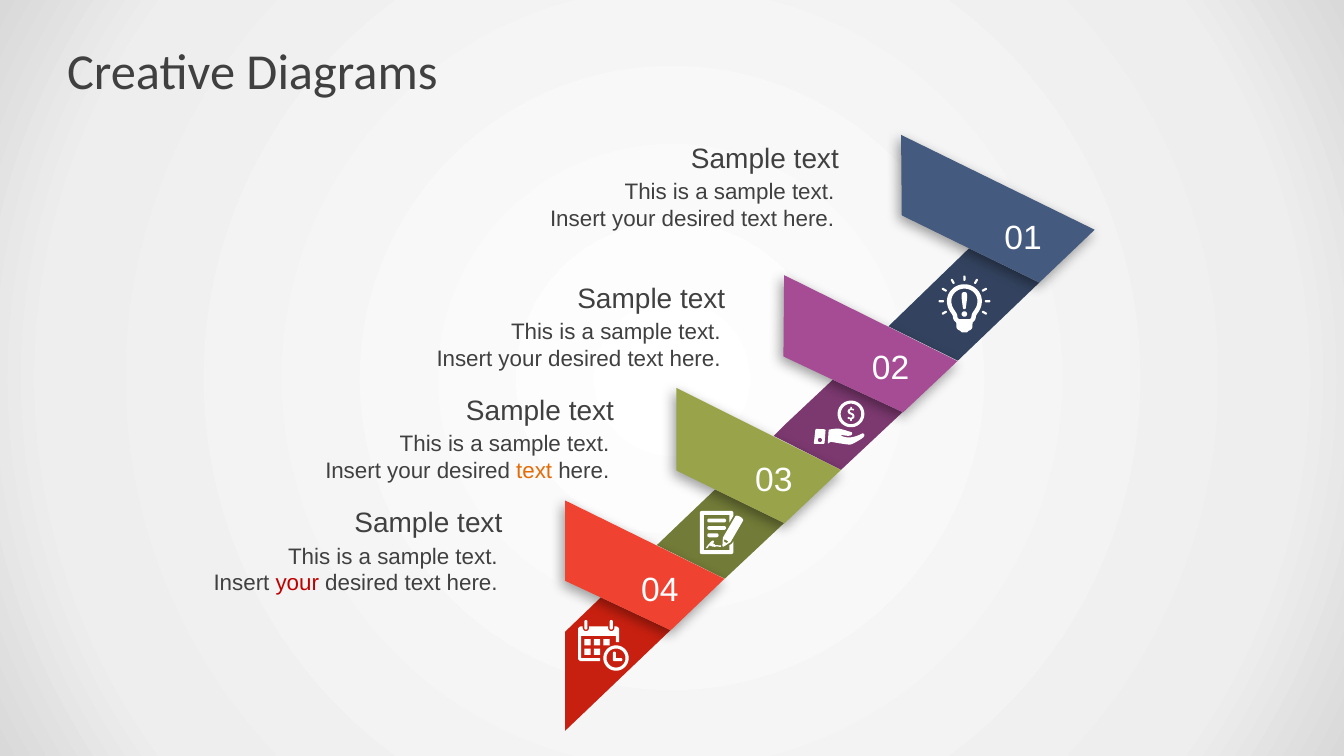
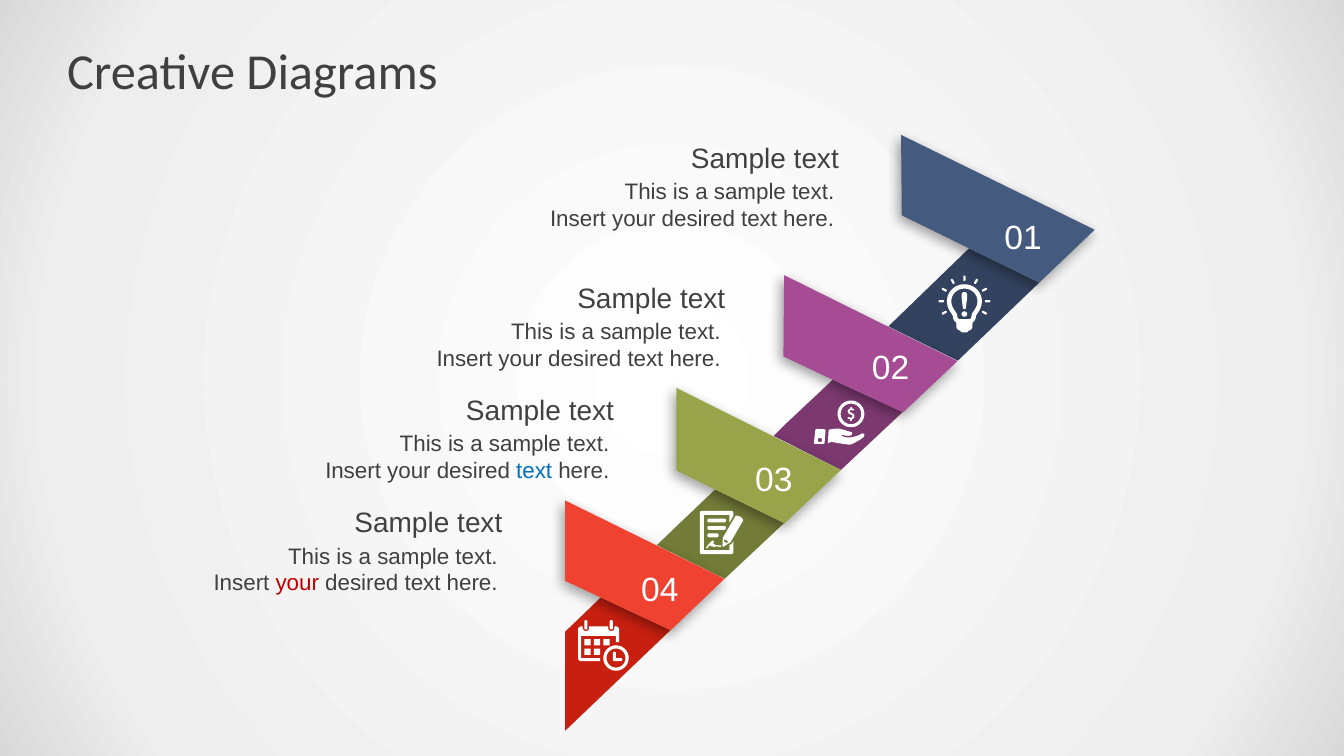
text colour: orange -> blue (534, 471)
